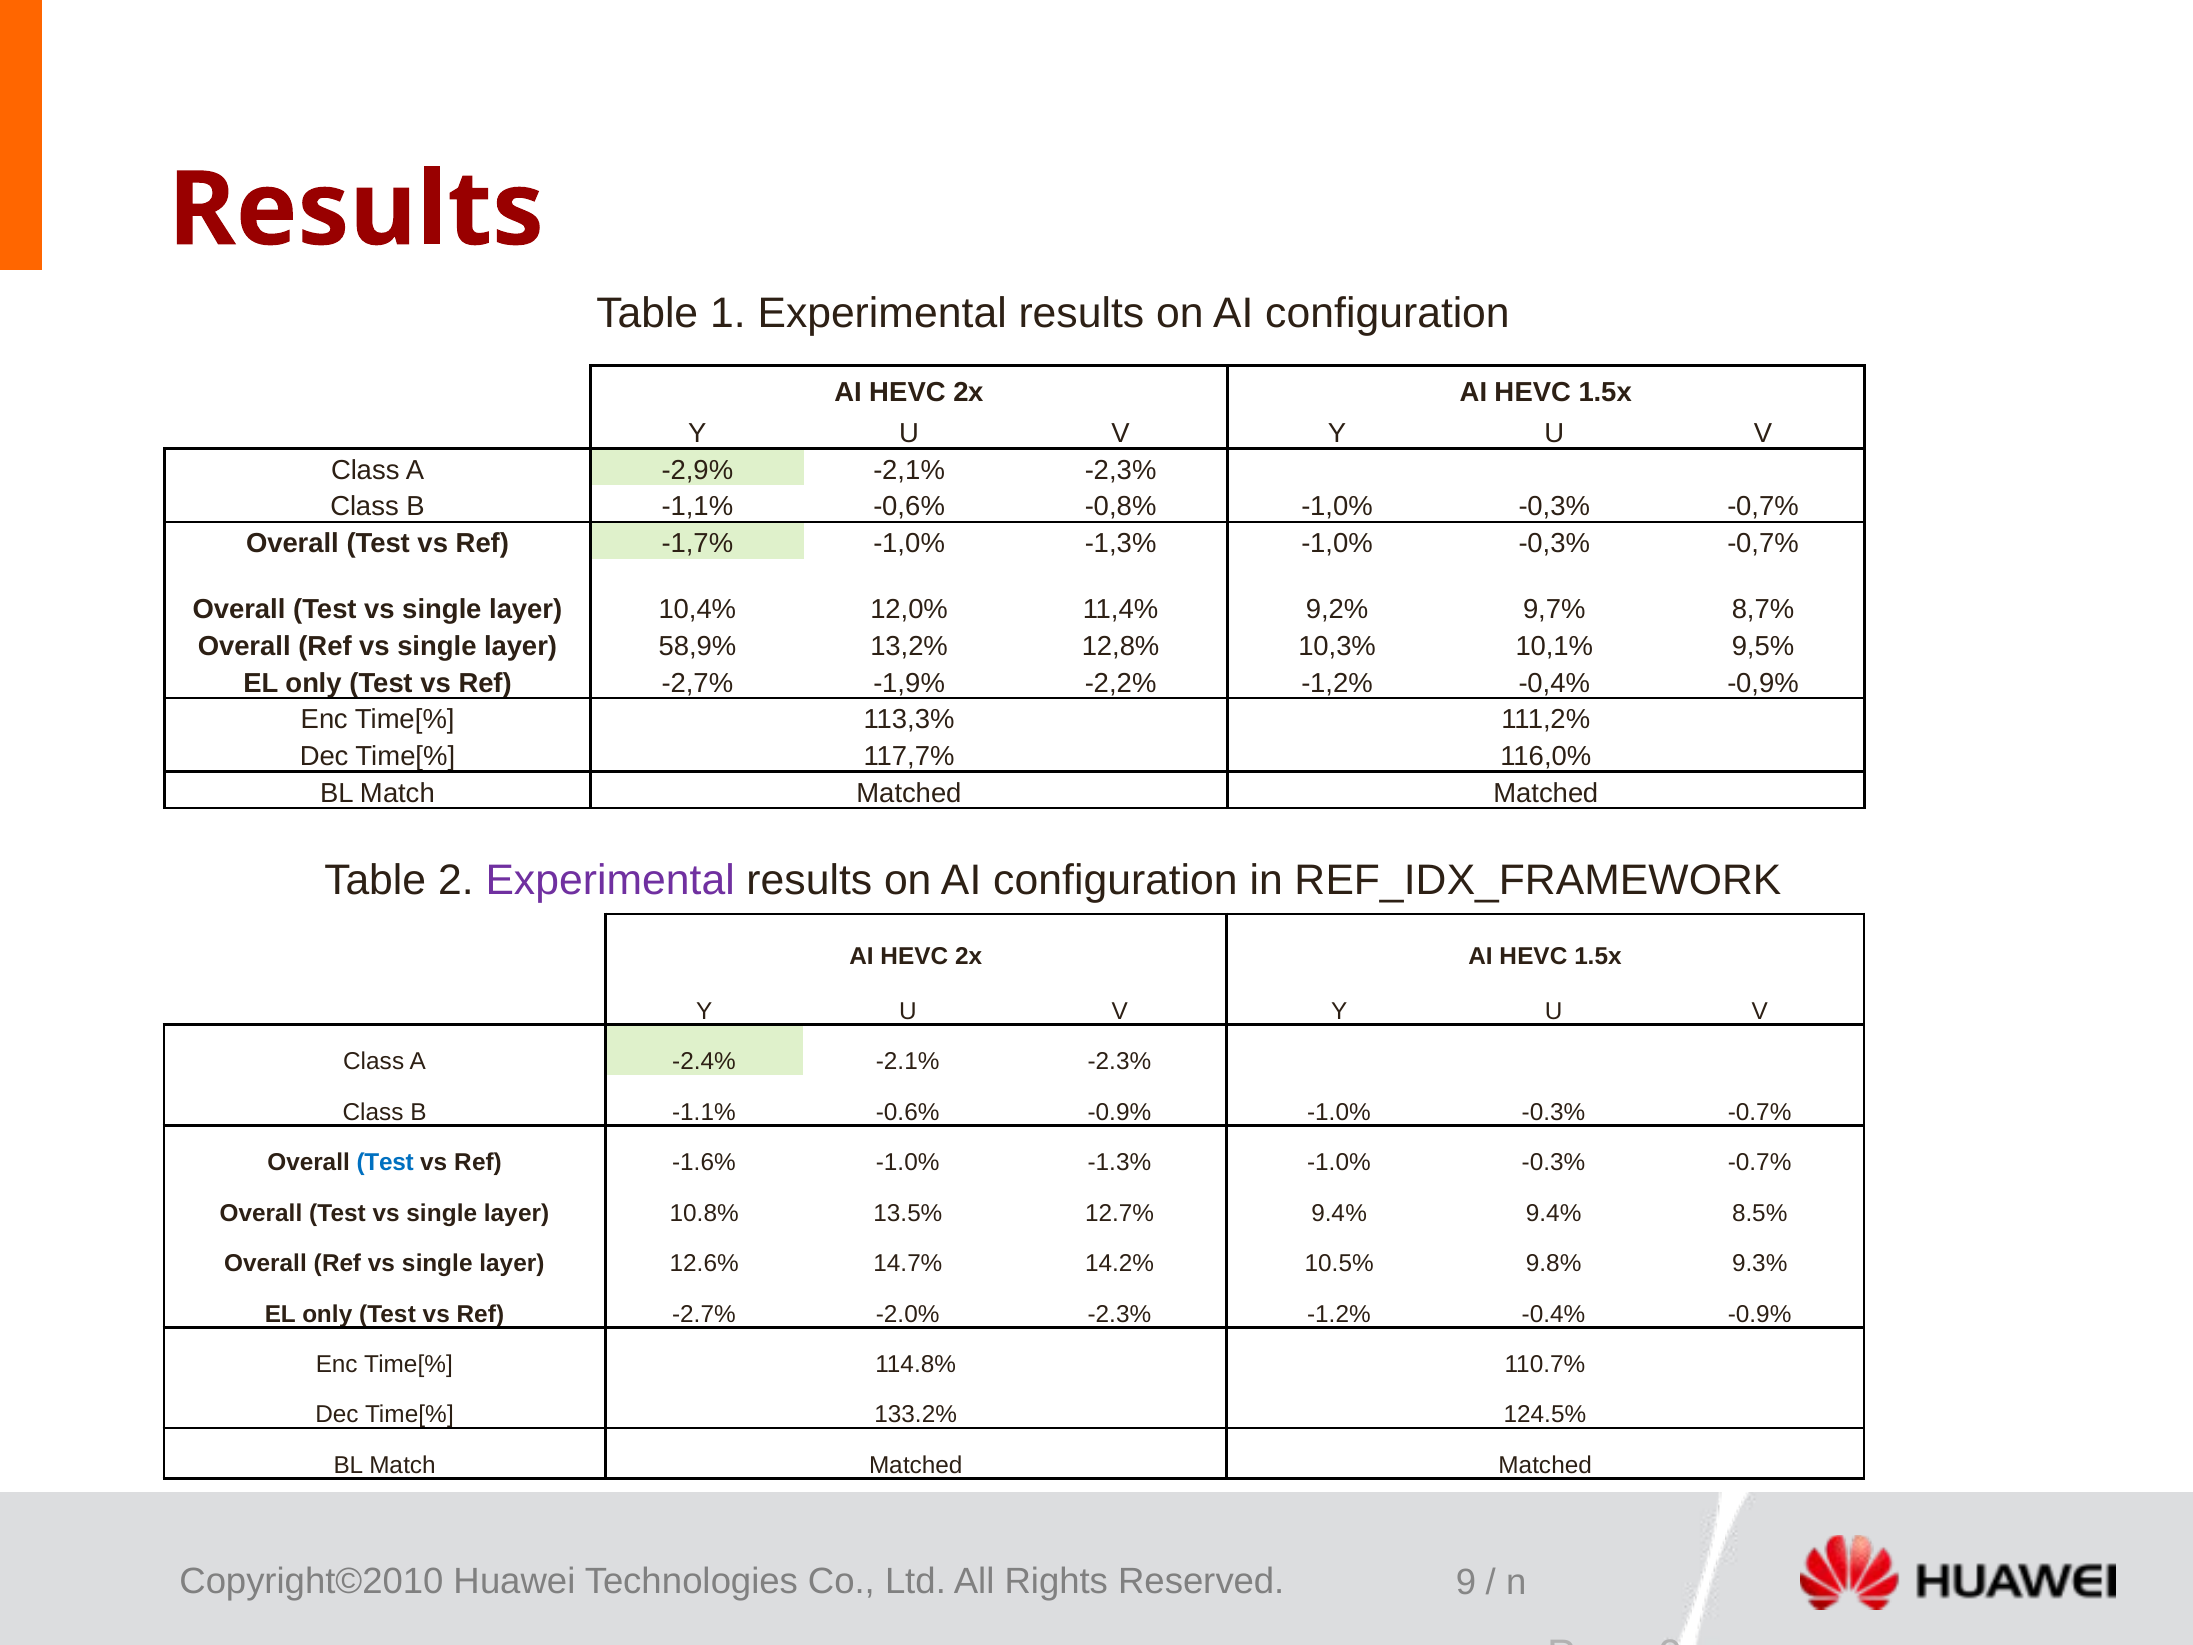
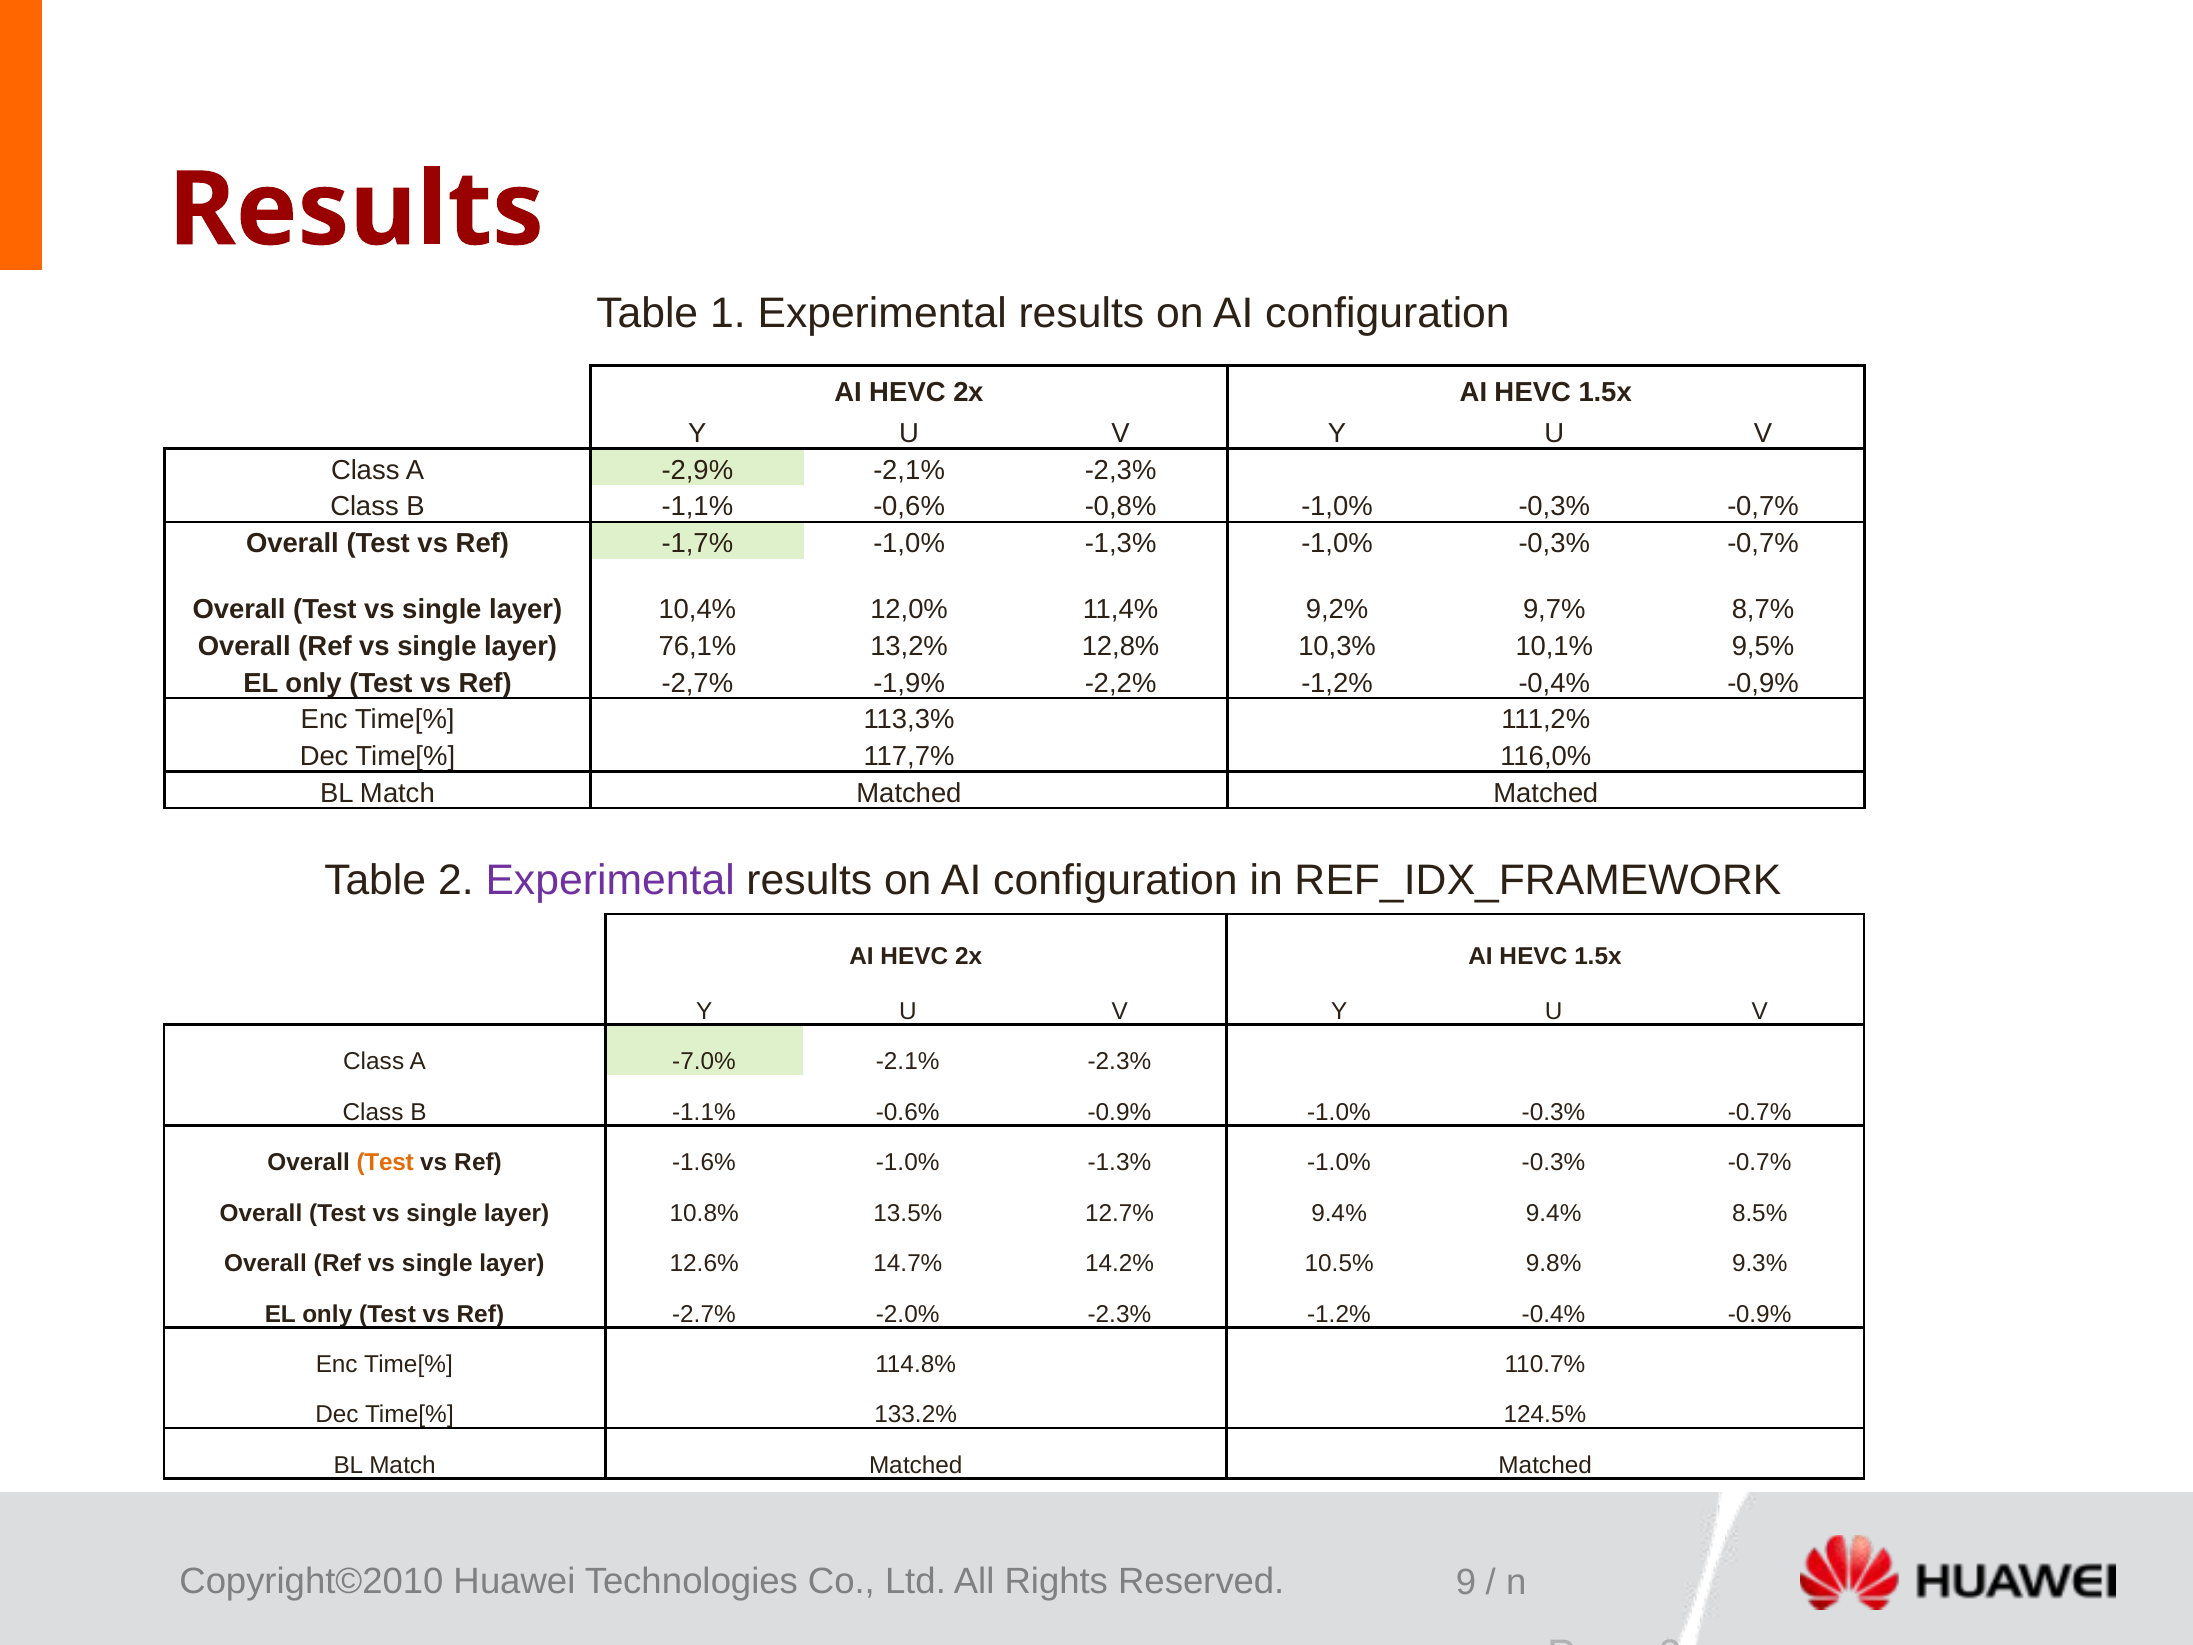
58,9%: 58,9% -> 76,1% (697, 646)
-2.4%: -2.4% -> -7.0% (704, 1062)
Test colour: blue -> orange (385, 1163)
